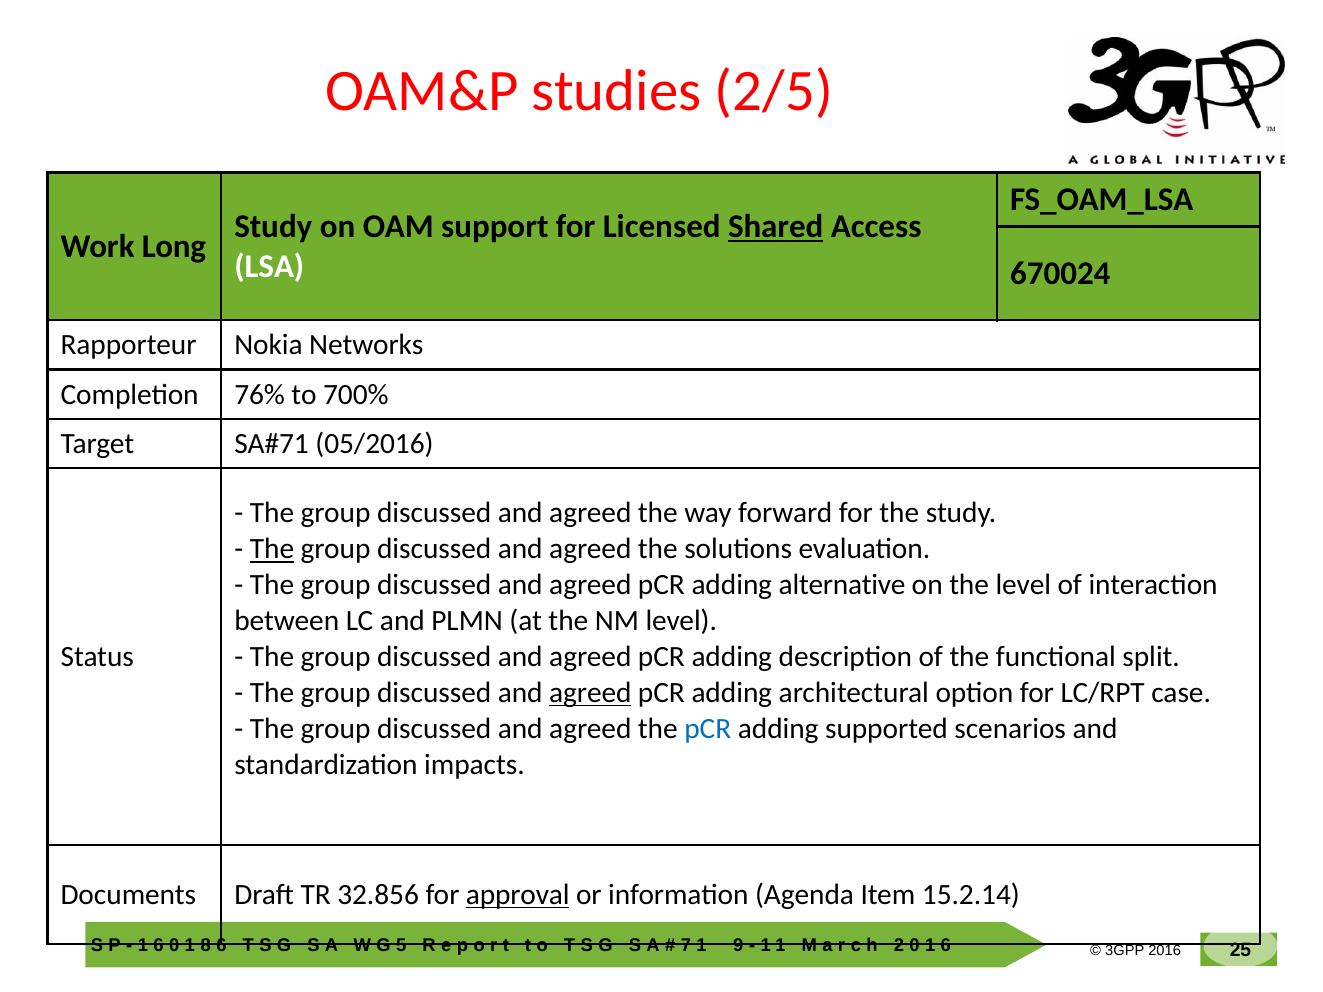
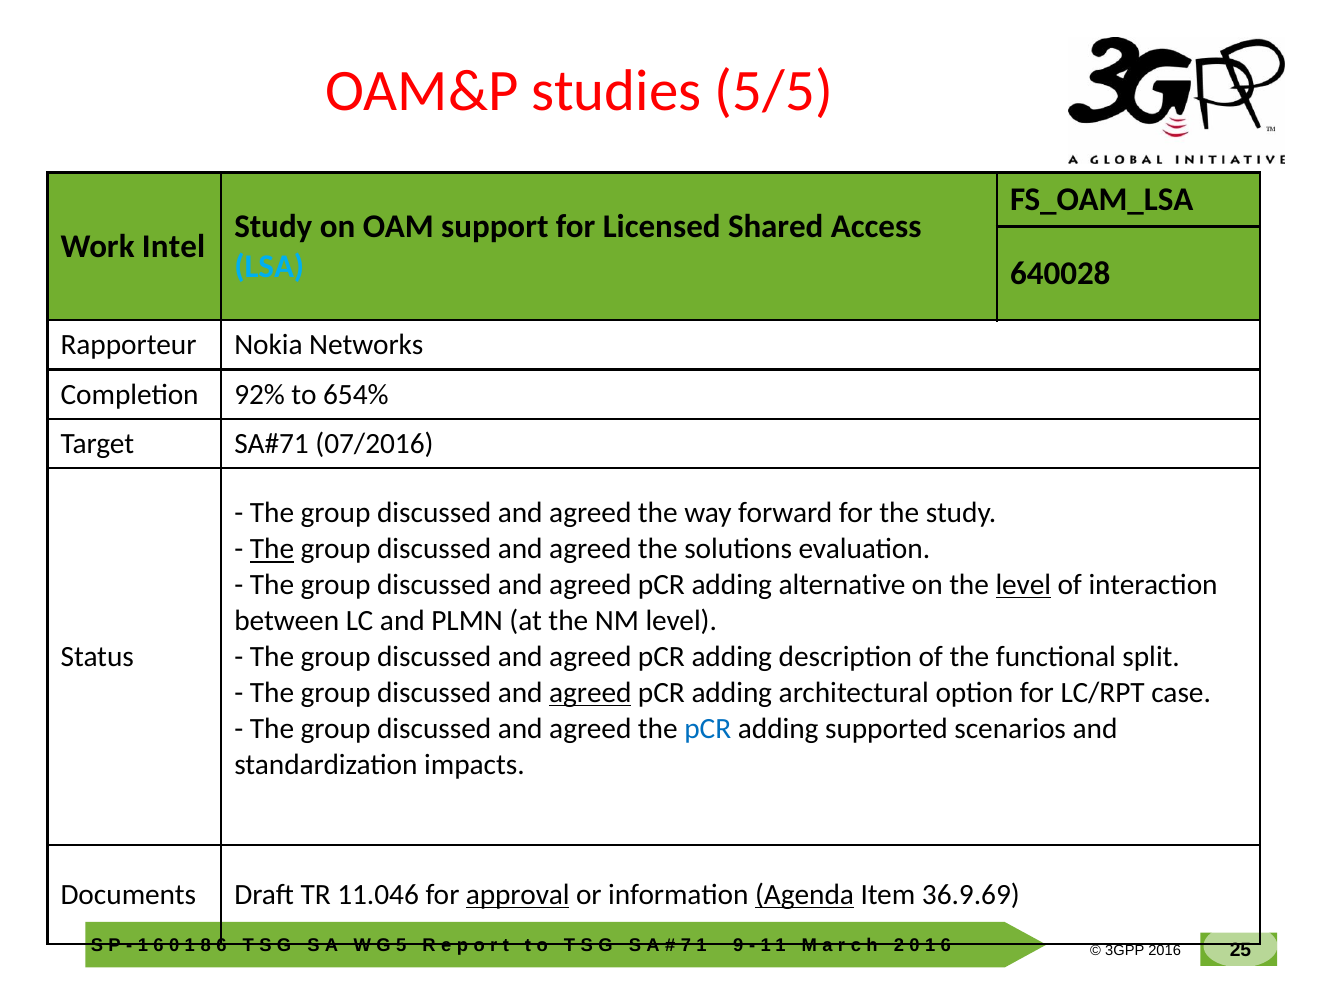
2/5: 2/5 -> 5/5 (774, 91)
Shared underline: present -> none (776, 227)
Long: Long -> Intel (174, 247)
LSA colour: white -> light blue (269, 267)
670024: 670024 -> 640028 (1060, 274)
76%: 76% -> 92% (260, 395)
700%: 700% -> 654% (356, 395)
05/2016: 05/2016 -> 07/2016 (374, 444)
level underline: none -> present (1023, 585)
32.856: 32.856 -> 11.046 (378, 895)
Agenda underline: none -> present (805, 895)
15.2.14: 15.2.14 -> 36.9.69 (971, 895)
